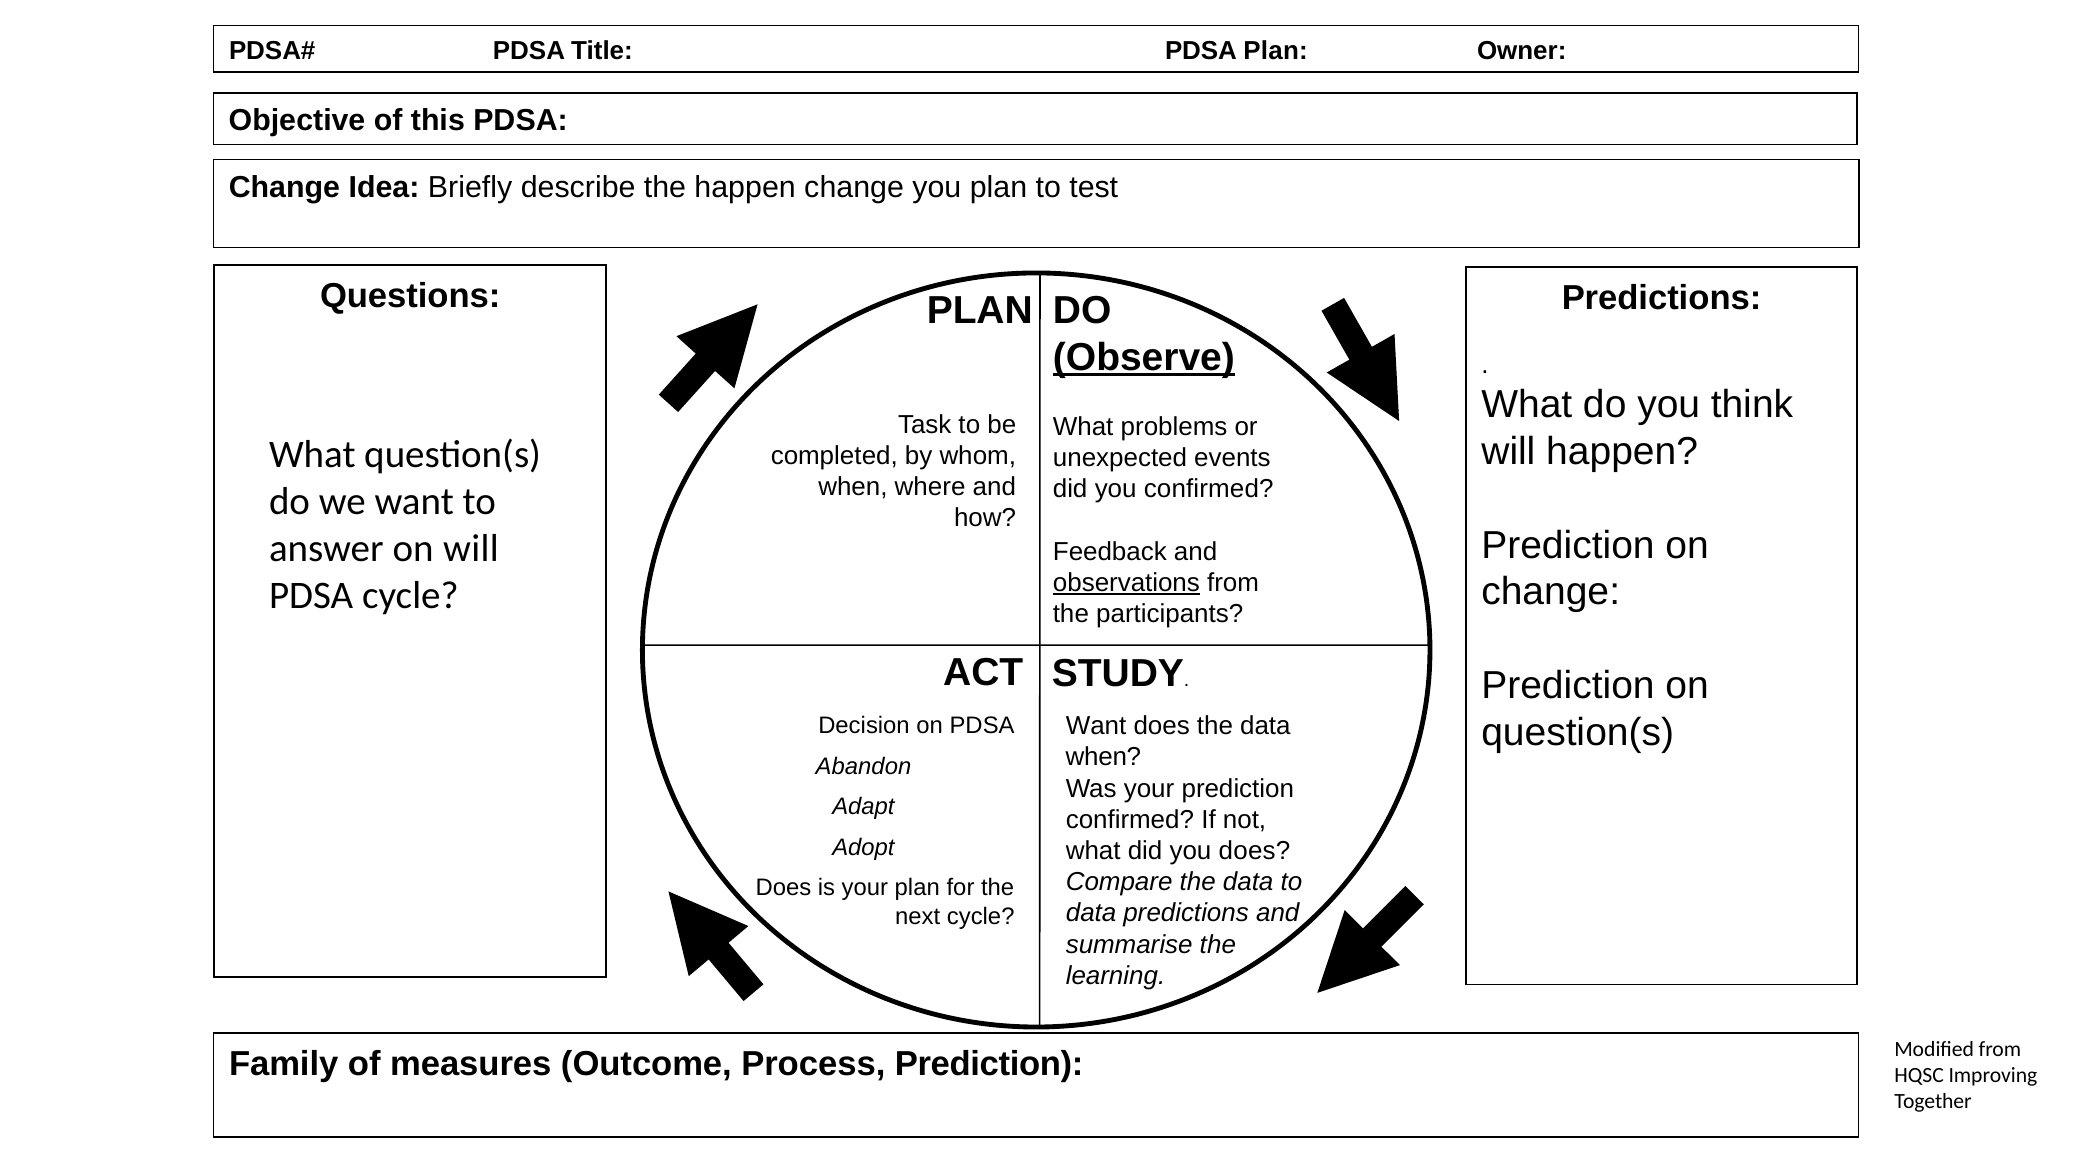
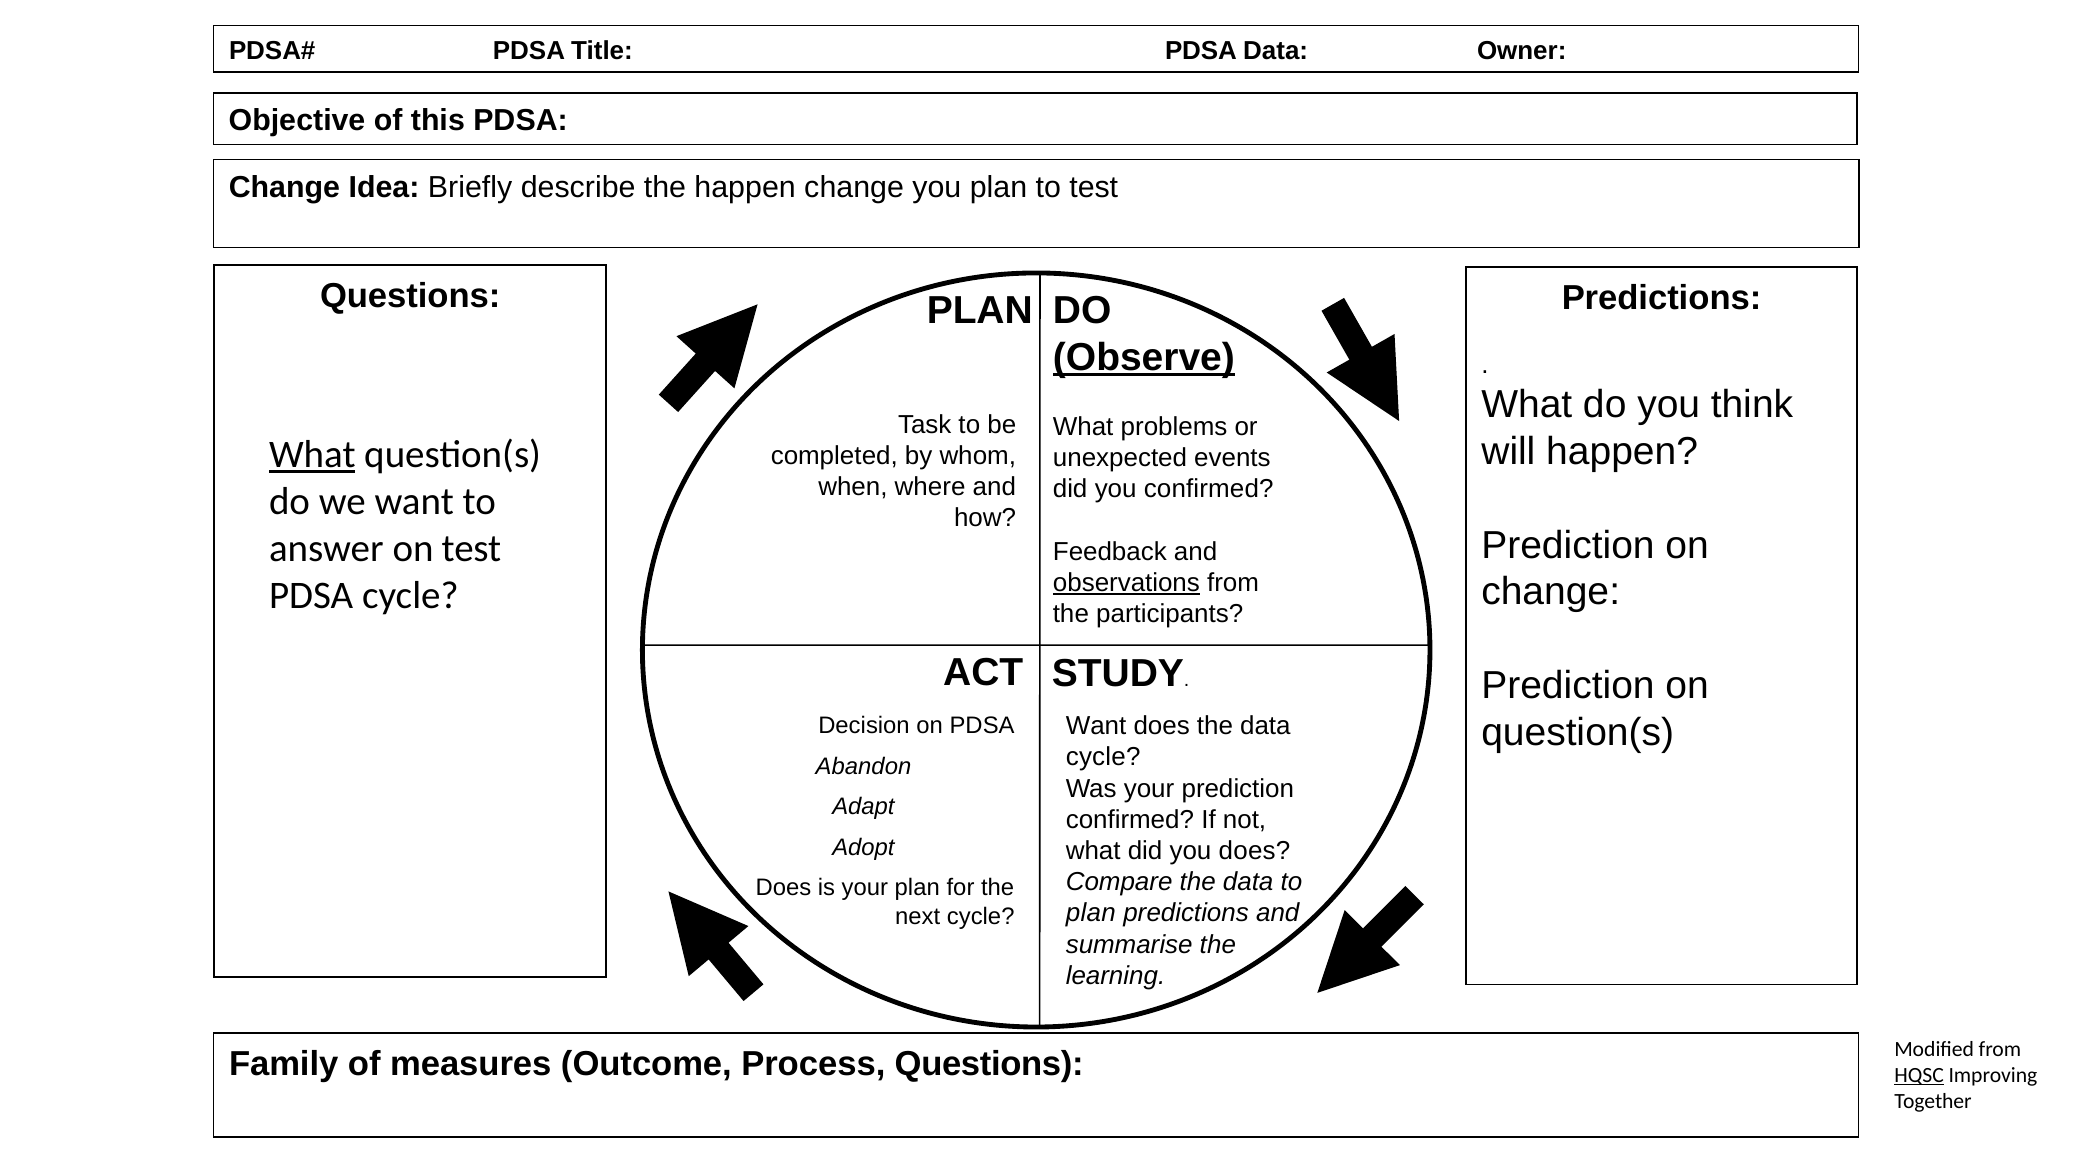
PDSA Plan: Plan -> Data (1276, 51)
What underline: none -> present (312, 455)
on will: will -> test (471, 548)
when: when -> cycle (1103, 757)
data: data -> plan (1091, 913)
Process Prediction: Prediction -> Questions (989, 1064)
HQSC underline: none -> present (1919, 1075)
